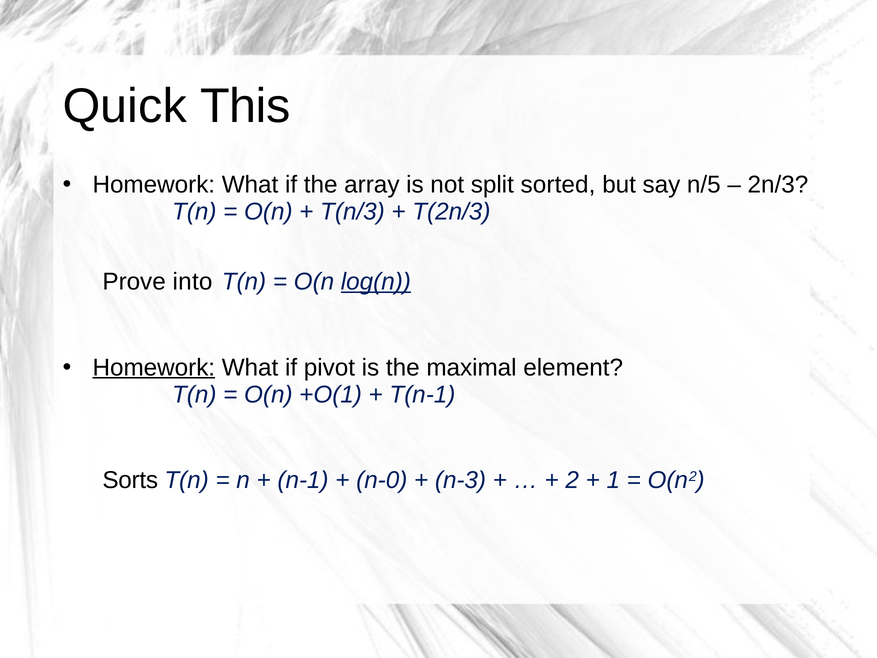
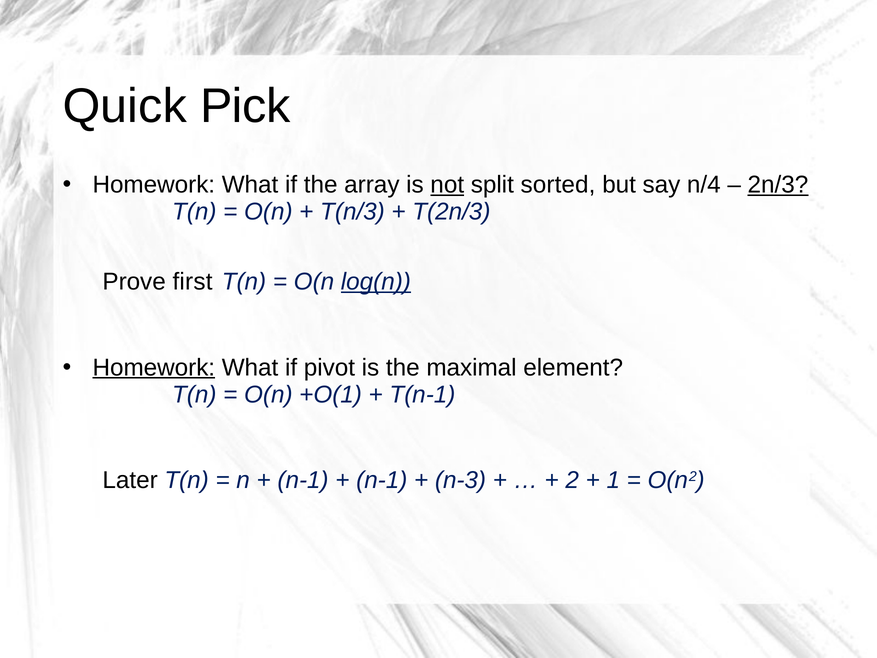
This: This -> Pick (245, 106)
not underline: none -> present (447, 184)
n/5: n/5 -> n/4 (704, 184)
2n/3 underline: none -> present (778, 184)
into: into -> first (193, 282)
Sorts: Sorts -> Later (130, 480)
n-0: n-0 -> n-1 (382, 480)
